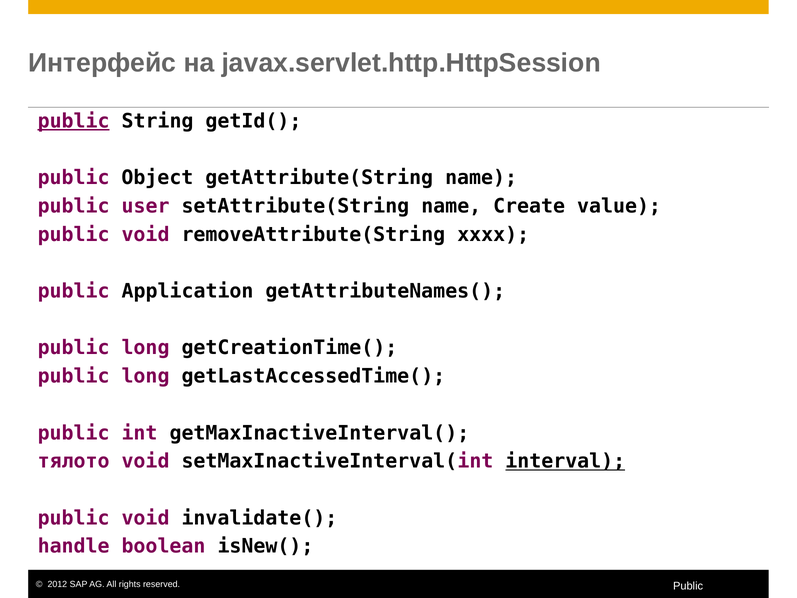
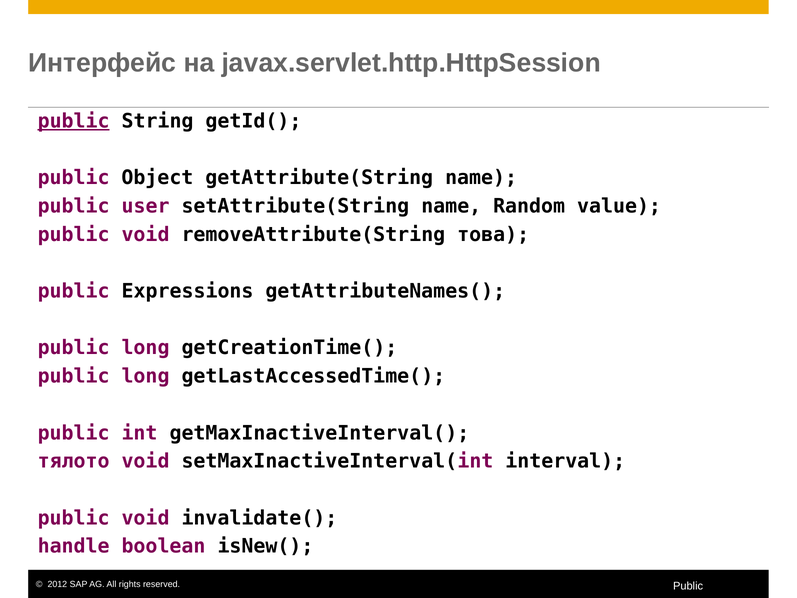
Create: Create -> Random (529, 206)
xxxx: xxxx -> това (493, 234)
Application: Application -> Expressions (188, 291)
interval underline: present -> none (565, 461)
